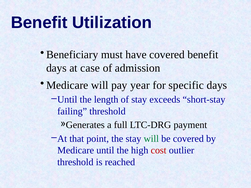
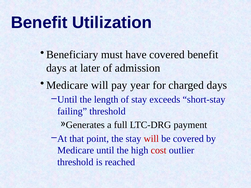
case: case -> later (90, 68)
specific: specific -> charged (186, 85)
will colour: green -> red (151, 139)
